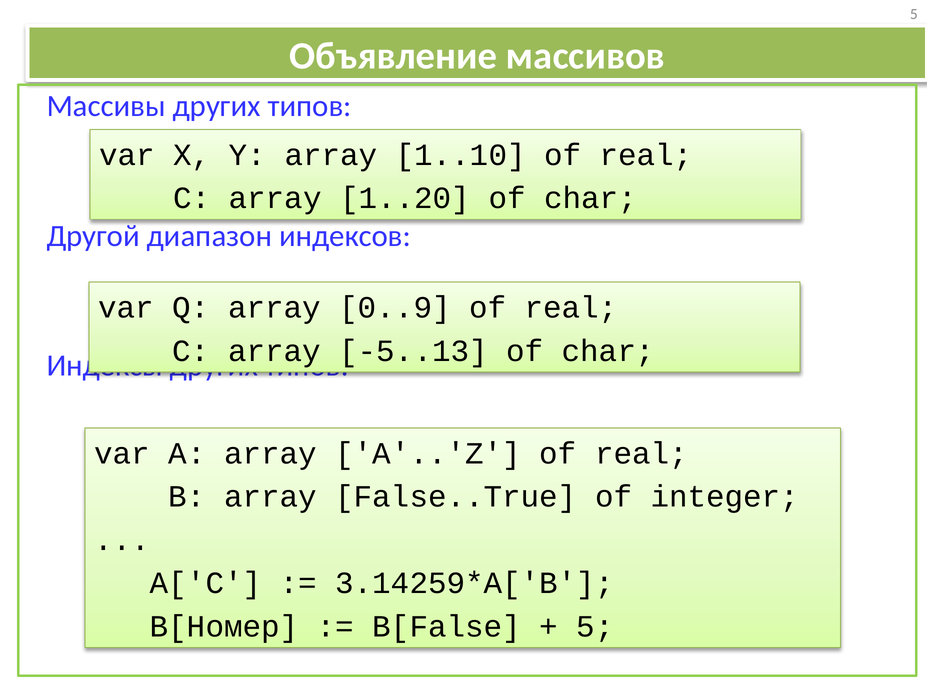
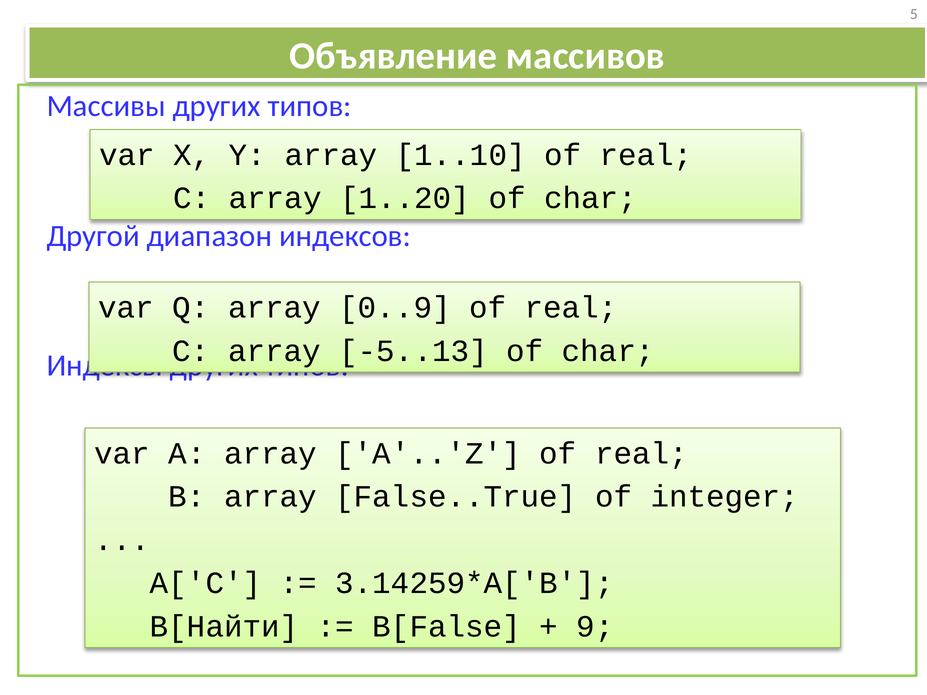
B[Номер: B[Номер -> B[Найти (224, 627)
5: 5 -> 9 (595, 627)
